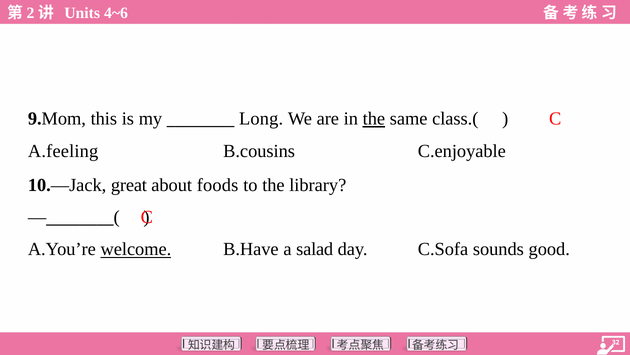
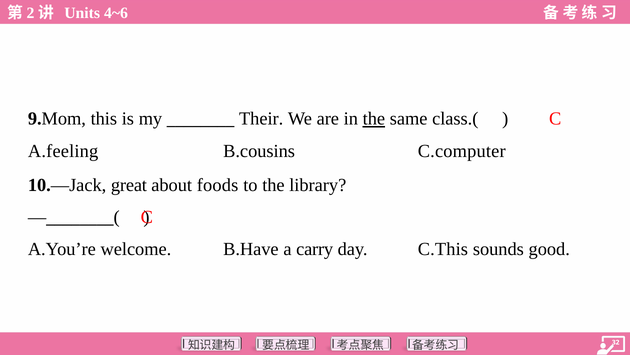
Long: Long -> Their (261, 119)
C.enjoyable: C.enjoyable -> C.computer (462, 151)
welcome underline: present -> none (136, 249)
salad: salad -> carry (315, 249)
C.Sofa: C.Sofa -> C.This (443, 249)
